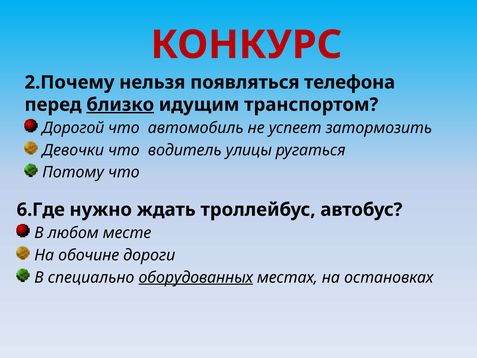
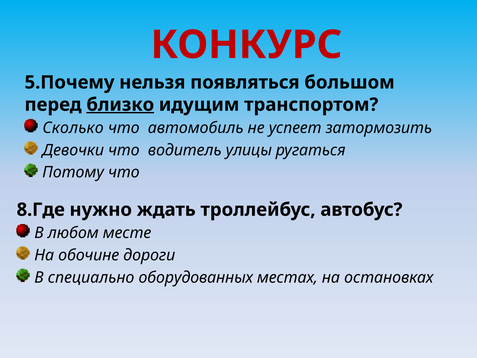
2.Почему: 2.Почему -> 5.Почему (70, 82)
телефона: телефона -> большом (350, 82)
Дорогой: Дорогой -> Сколько (73, 128)
6.Где: 6.Где -> 8.Где (41, 210)
оборудованных underline: present -> none (196, 277)
